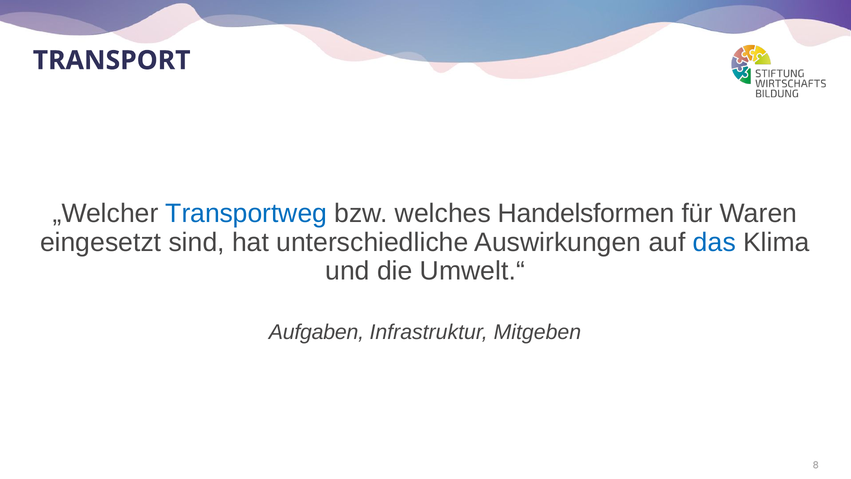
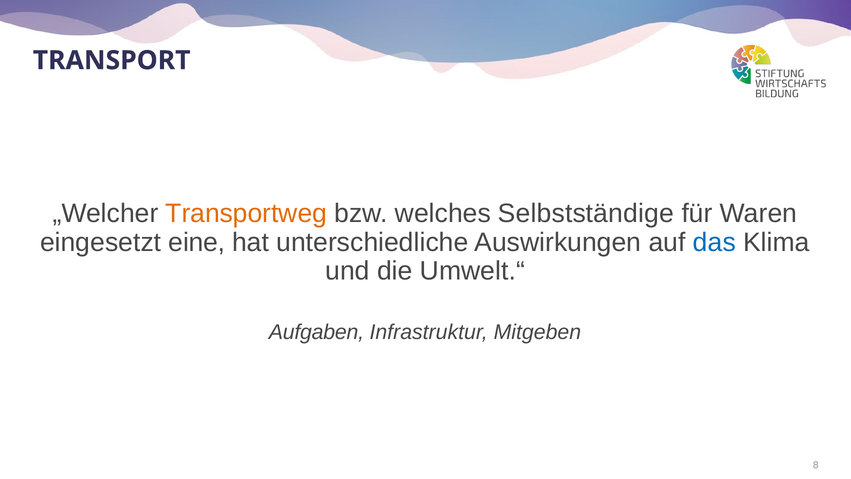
Transportweg colour: blue -> orange (246, 214)
Handelsformen: Handelsformen -> Selbstständige (586, 214)
sind: sind -> eine (197, 242)
